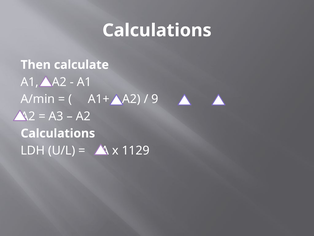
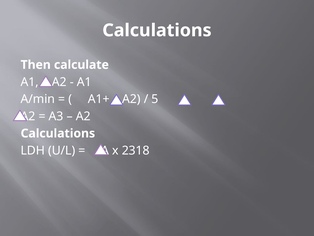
9: 9 -> 5 (155, 99)
1129: 1129 -> 2318 (136, 150)
